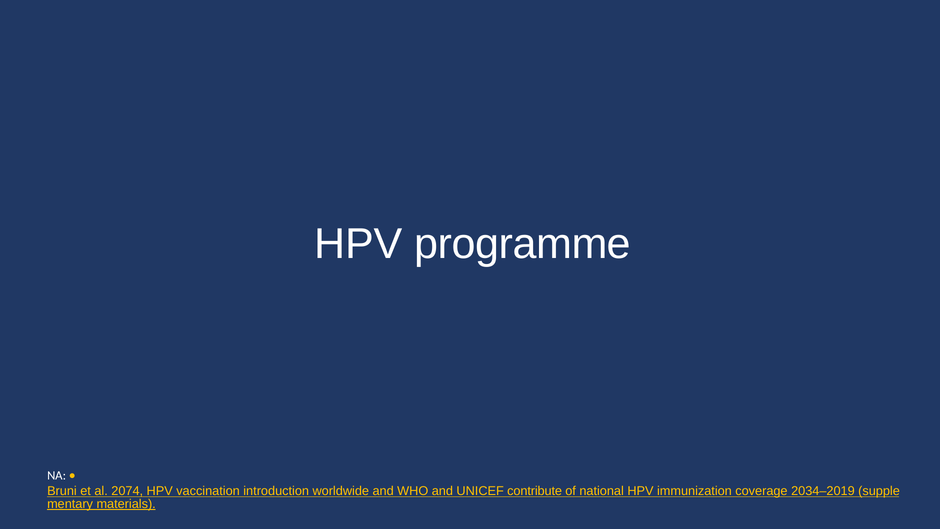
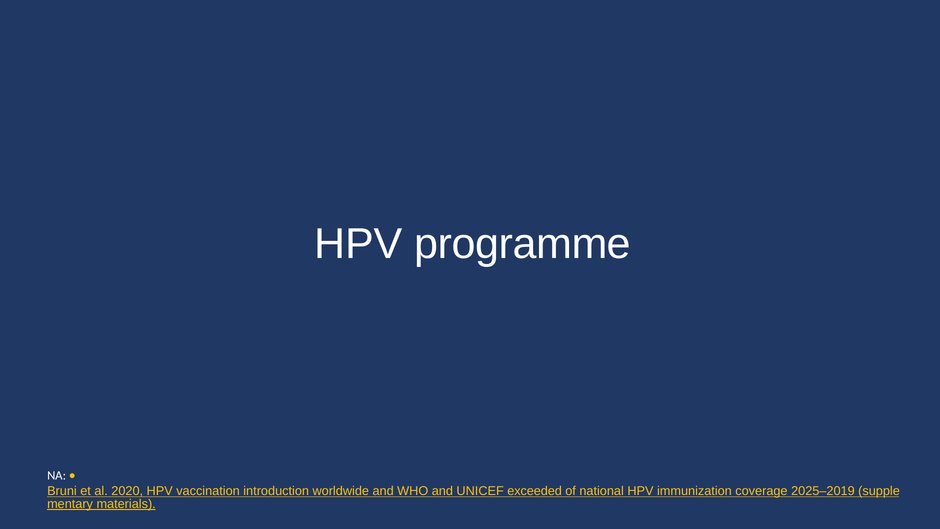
2074: 2074 -> 2020 (127, 491)
contribute: contribute -> exceeded (535, 491)
2034–2019: 2034–2019 -> 2025–2019 (823, 491)
